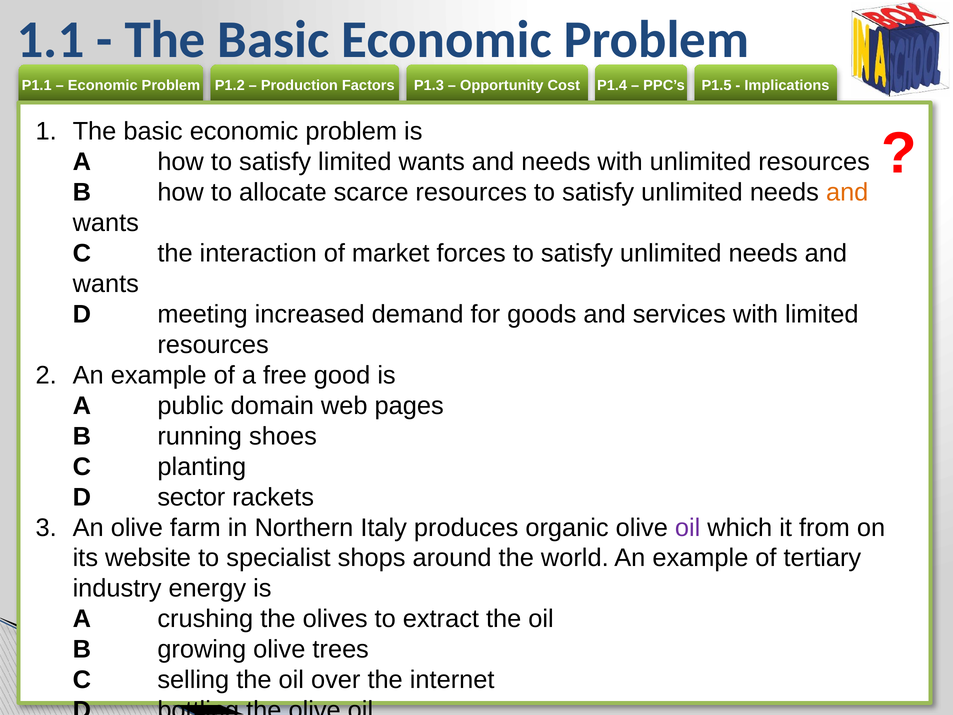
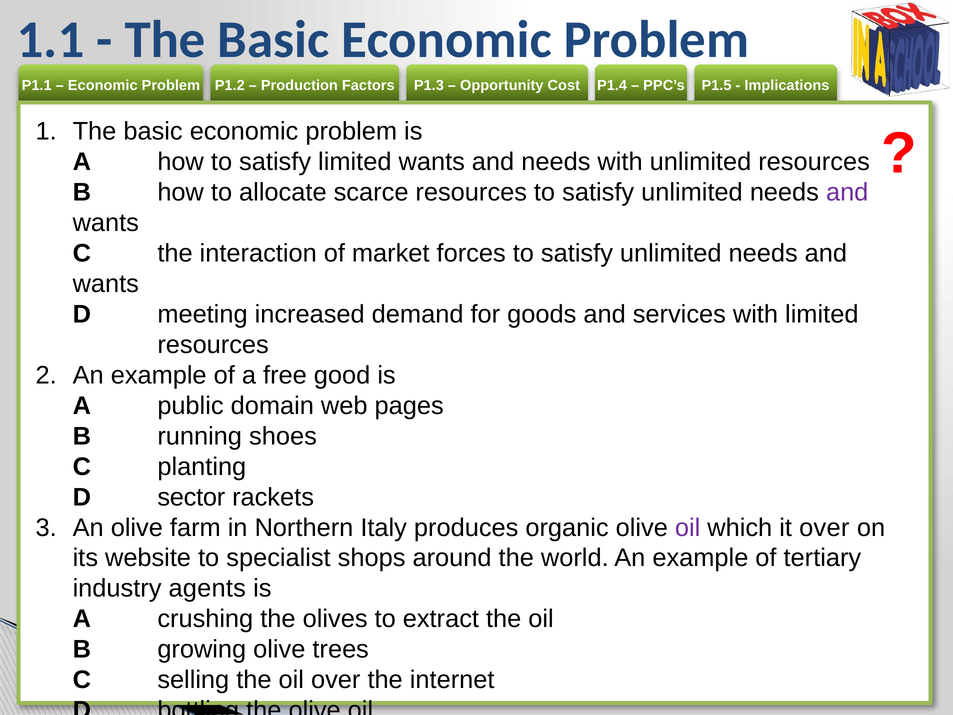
and colour: orange -> purple (847, 192)
it from: from -> over (824, 527)
energy: energy -> agents (207, 588)
